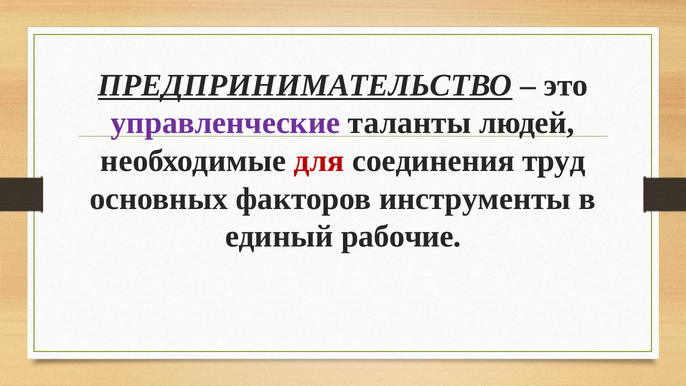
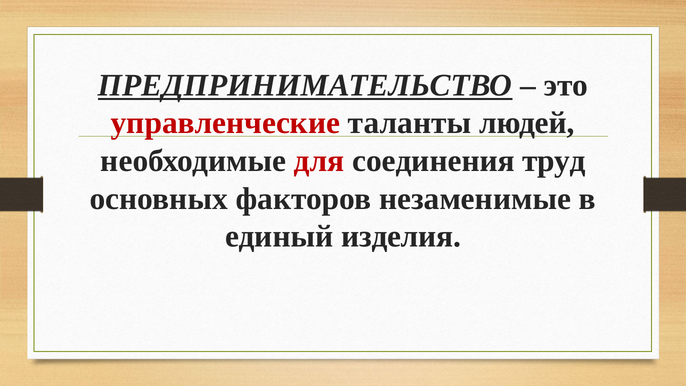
управленческие colour: purple -> red (225, 123)
инструменты: инструменты -> незаменимые (475, 199)
рабочие: рабочие -> изделия (401, 236)
